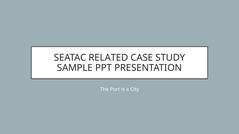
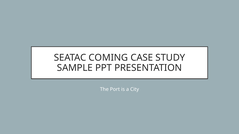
RELATED: RELATED -> COMING (108, 58)
